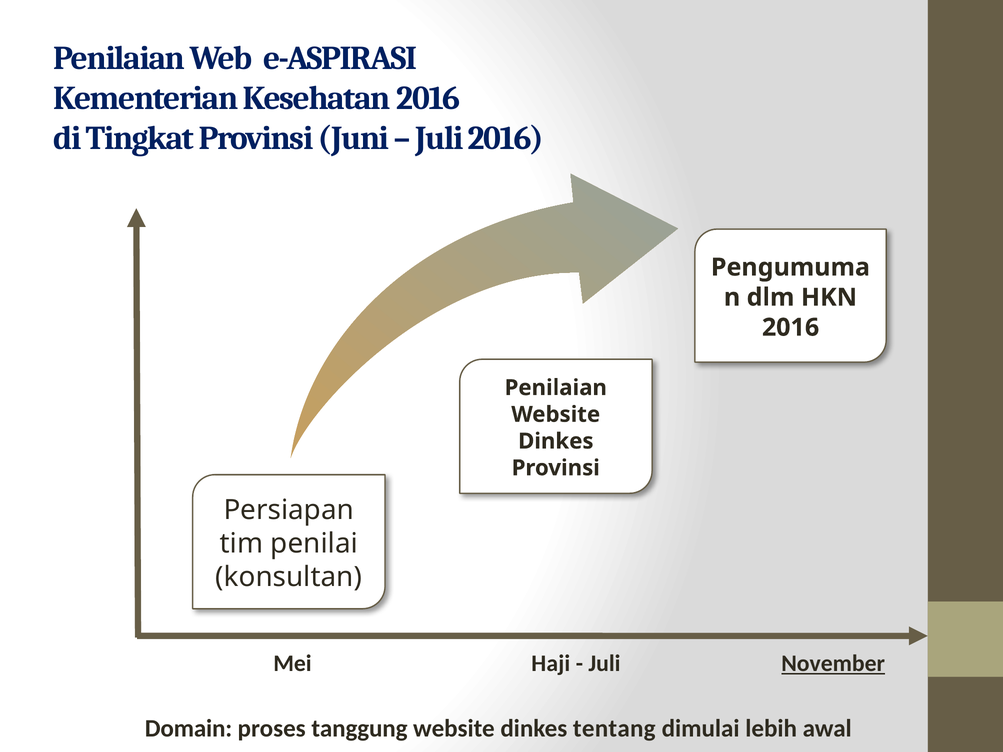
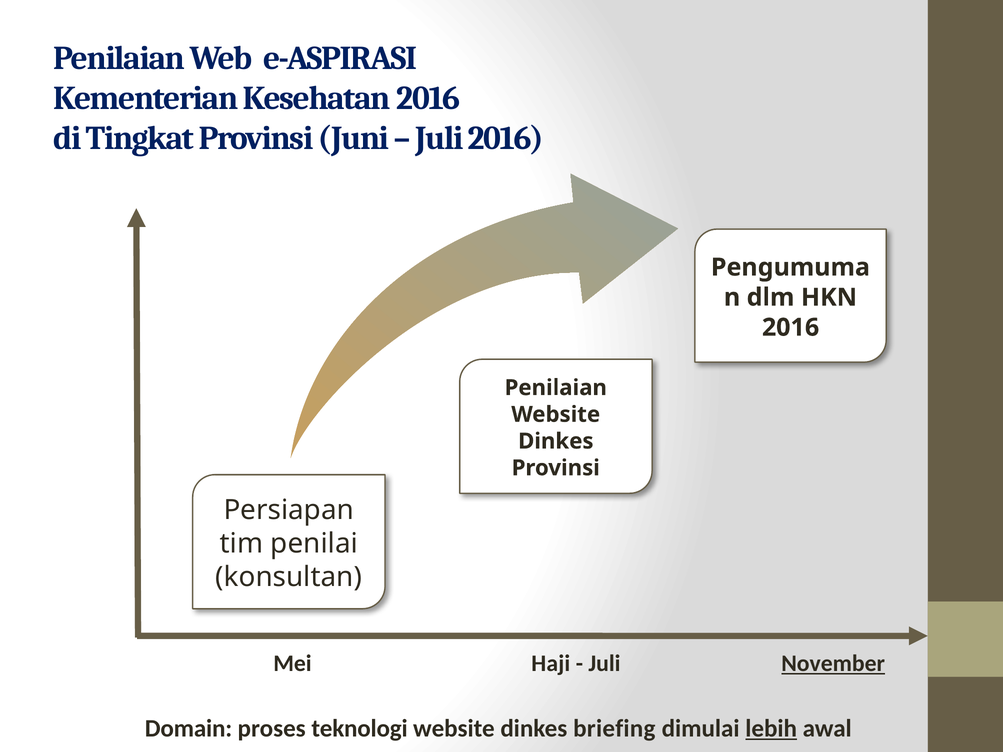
tanggung: tanggung -> teknologi (360, 729)
tentang: tentang -> briefing (614, 729)
lebih underline: none -> present (771, 729)
